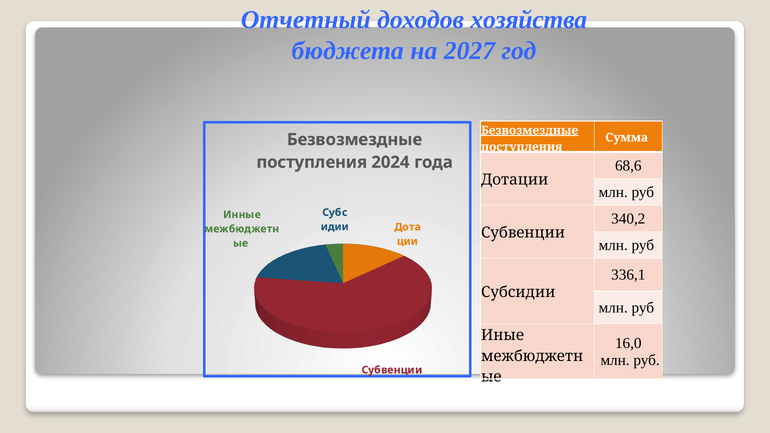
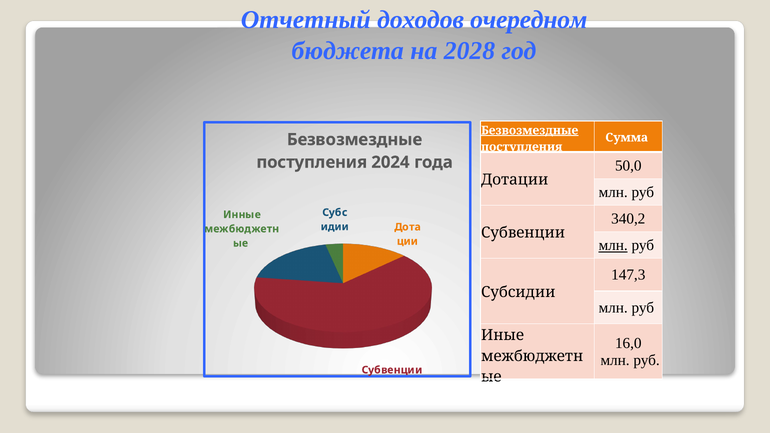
хозяйства: хозяйства -> очередном (529, 20)
2027: 2027 -> 2028 (469, 51)
68,6: 68,6 -> 50,0 (628, 166)
млн underline: none -> present (613, 245)
336,1: 336,1 -> 147,3 (628, 275)
